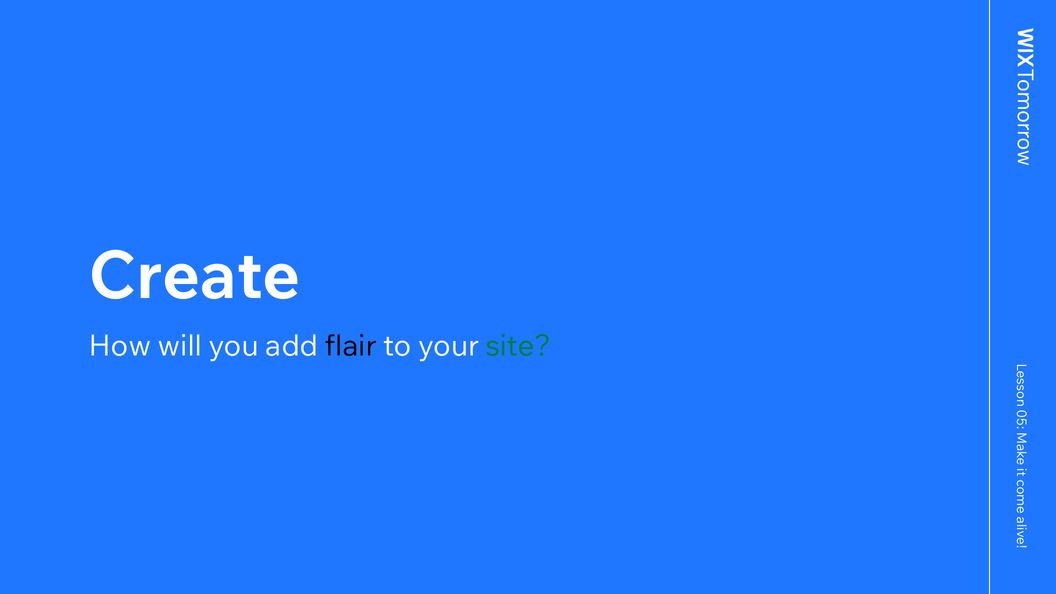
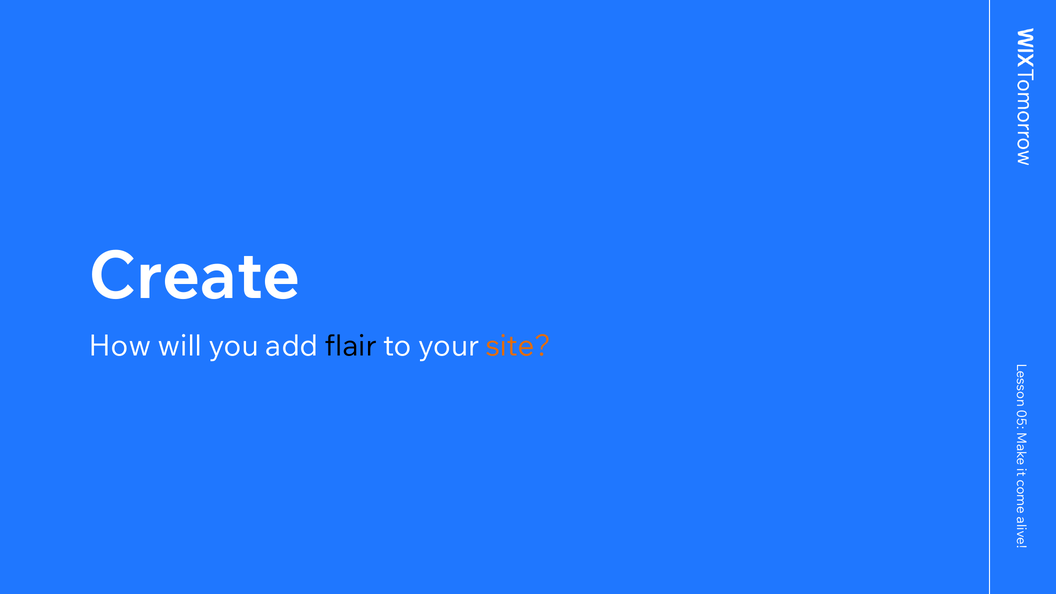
site colour: green -> orange (518, 346)
